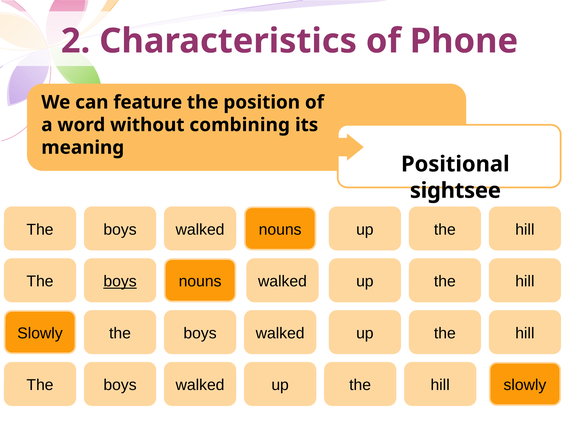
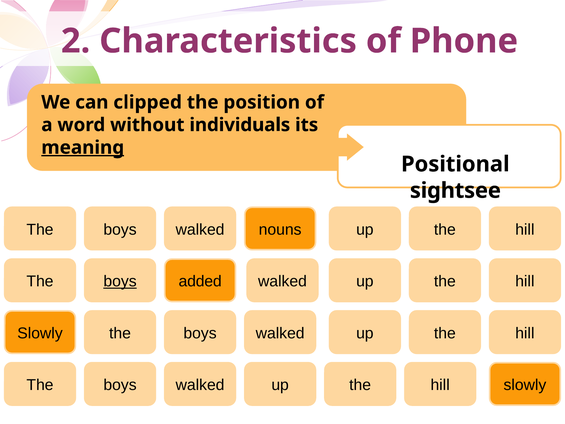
feature: feature -> clipped (148, 102)
combining: combining -> individuals (240, 125)
meaning underline: none -> present (83, 147)
nouns: nouns -> added (200, 281)
